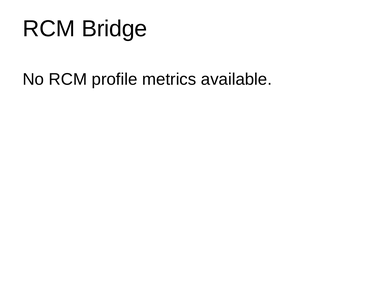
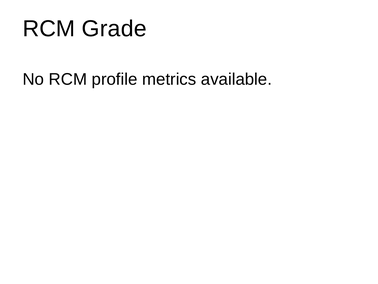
Bridge: Bridge -> Grade (114, 29)
